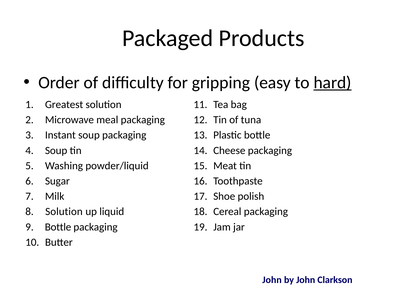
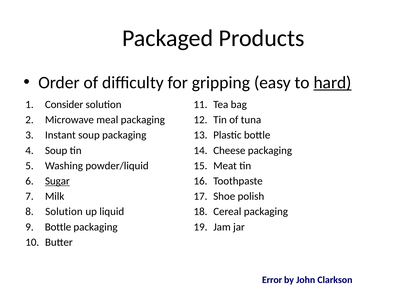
Greatest: Greatest -> Consider (64, 104)
Sugar underline: none -> present (57, 181)
John: John -> Error (272, 280)
